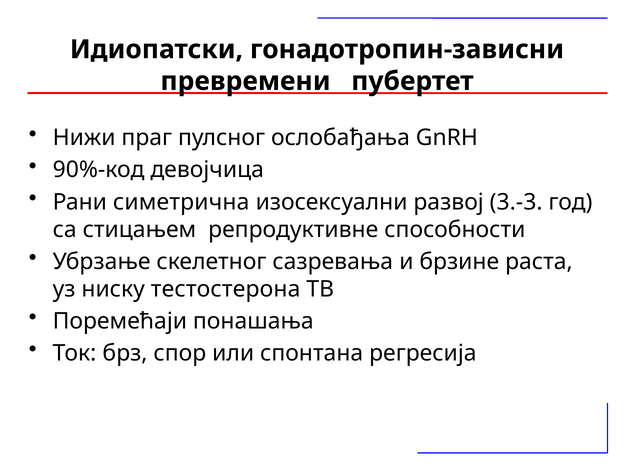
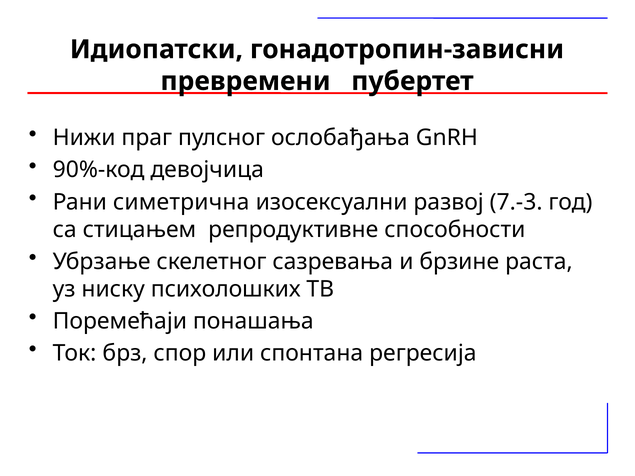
3.-3: 3.-3 -> 7.-3 (516, 202)
тестостерона: тестостерона -> психолошких (226, 289)
